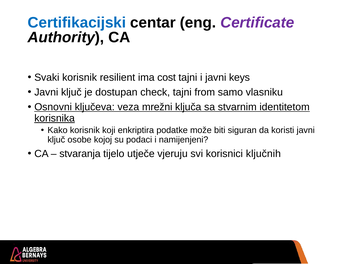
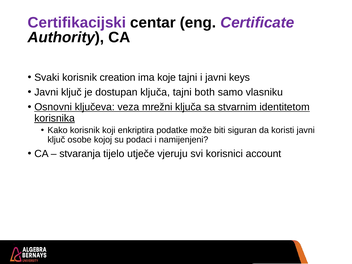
Certifikacijski colour: blue -> purple (77, 23)
resilient: resilient -> creation (118, 78)
cost: cost -> koje (167, 78)
dostupan check: check -> ključa (155, 92)
from: from -> both (205, 92)
ključnih: ključnih -> account (263, 154)
